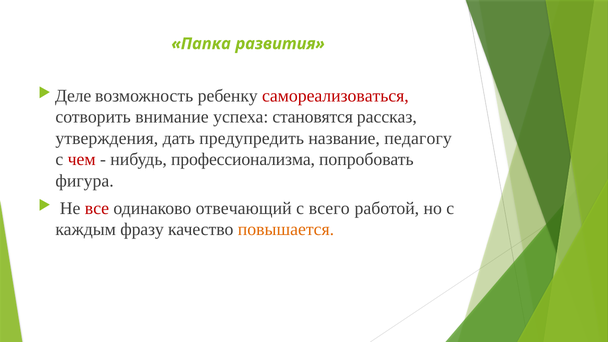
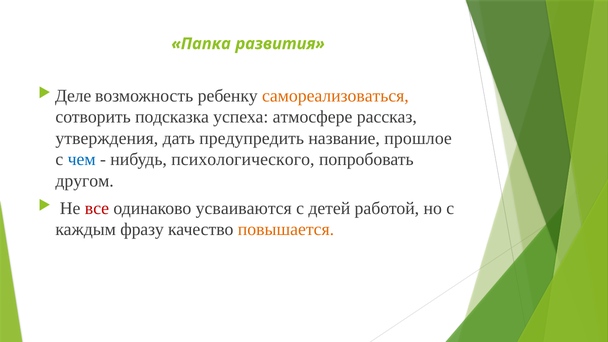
самореализоваться colour: red -> orange (335, 96)
внимание: внимание -> подсказка (172, 117)
становятся: становятся -> атмосфере (313, 117)
педагогу: педагогу -> прошлое (418, 138)
чем colour: red -> blue (82, 160)
профессионализма: профессионализма -> психологического (243, 160)
фигура: фигура -> другом (85, 181)
отвечающий: отвечающий -> усваиваются (244, 208)
всего: всего -> детей (329, 208)
